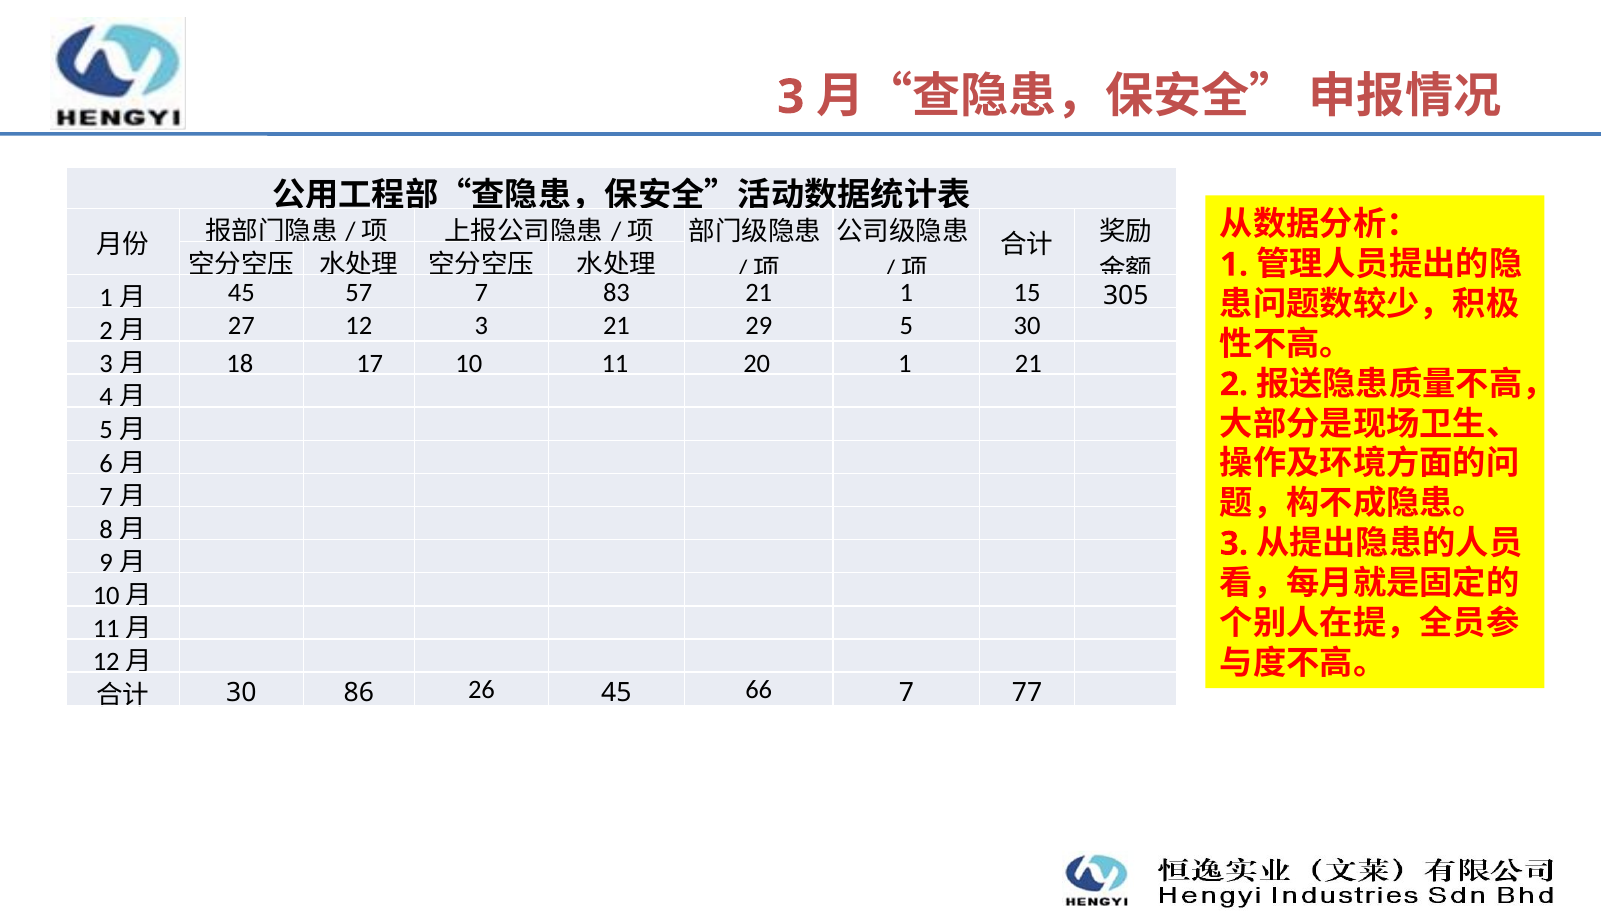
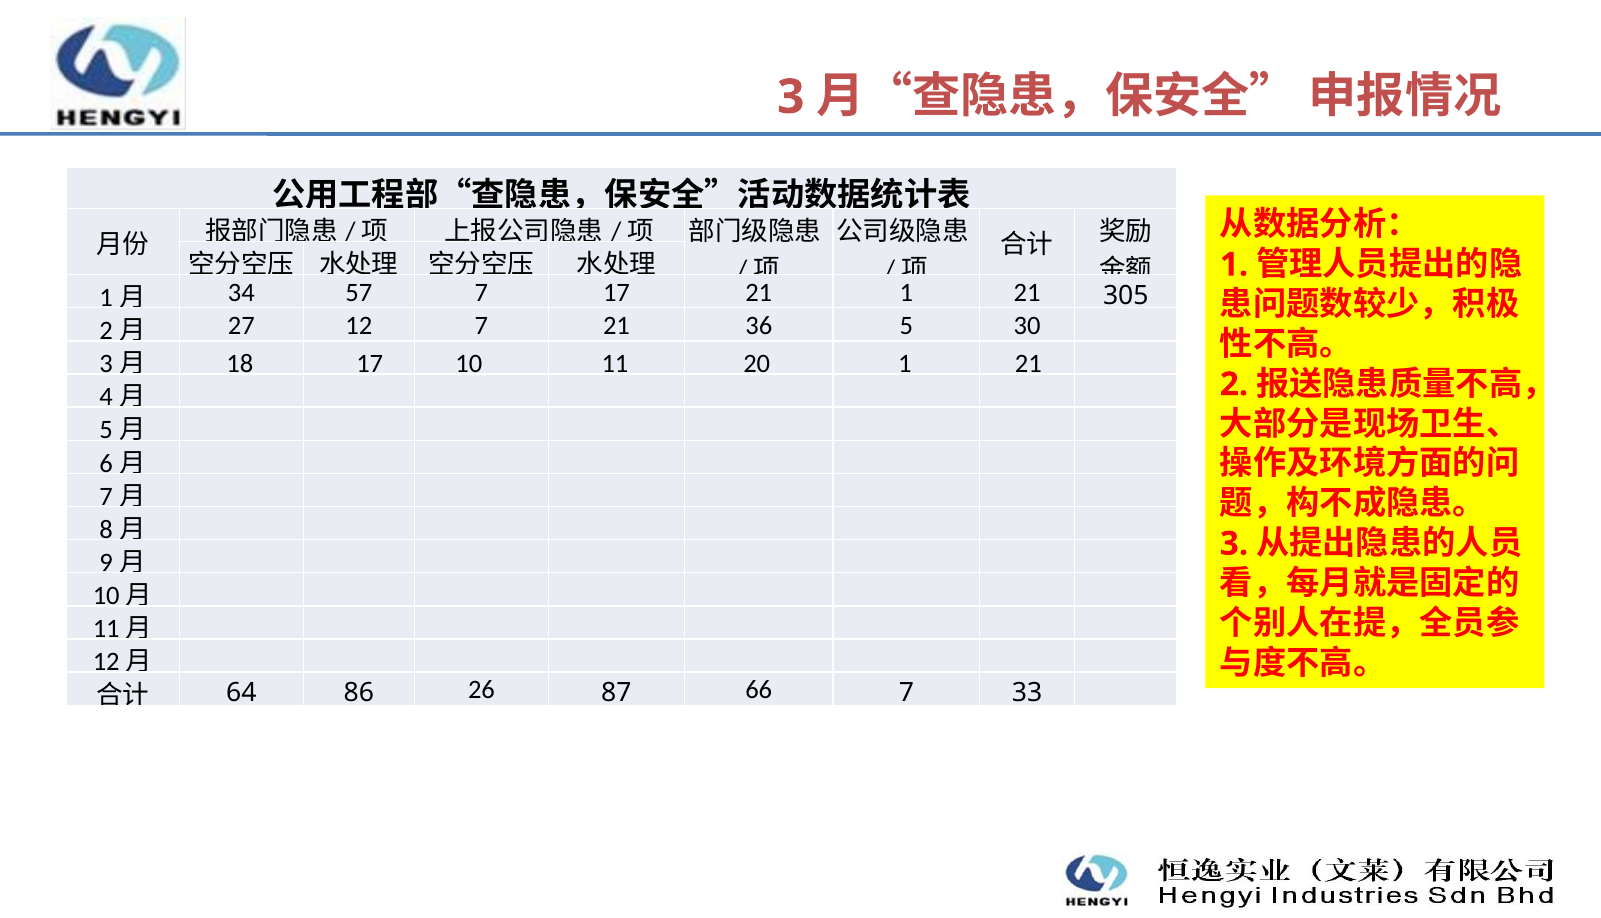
45: 45 -> 34 (241, 292)
7 83: 83 -> 17 (616, 292)
21 1 15: 15 -> 21 (1027, 292)
12 3: 3 -> 7 (481, 326)
29: 29 -> 36 (759, 326)
30: 30 -> 64 (241, 693)
26 45: 45 -> 87 (616, 693)
77: 77 -> 33 (1027, 693)
